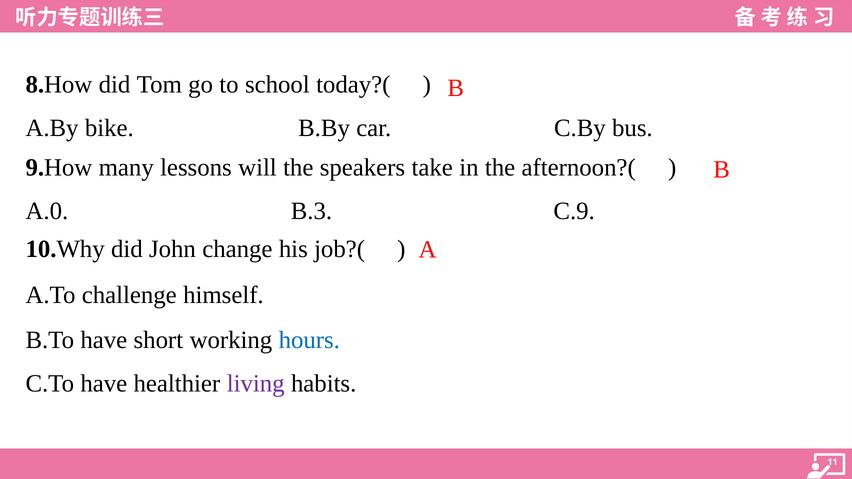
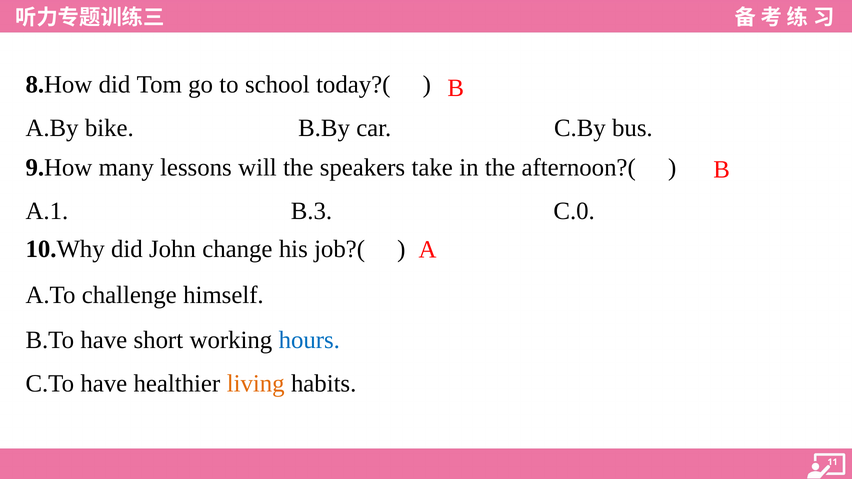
A.0: A.0 -> A.1 (47, 211)
C.9: C.9 -> C.0 (574, 211)
living colour: purple -> orange (256, 384)
